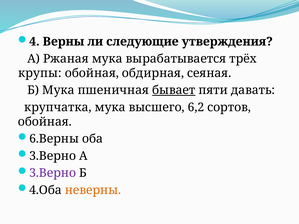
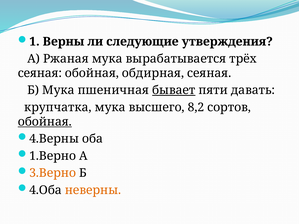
4: 4 -> 1 (34, 42)
крупы: крупы -> сеяная (40, 73)
6,2: 6,2 -> 8,2 (196, 107)
обойная underline: none -> present (45, 122)
6.Верны: 6.Верны -> 4.Верны (54, 139)
3.Верно: 3.Верно -> 1.Верно (53, 156)
3.Верно colour: purple -> orange (53, 173)
